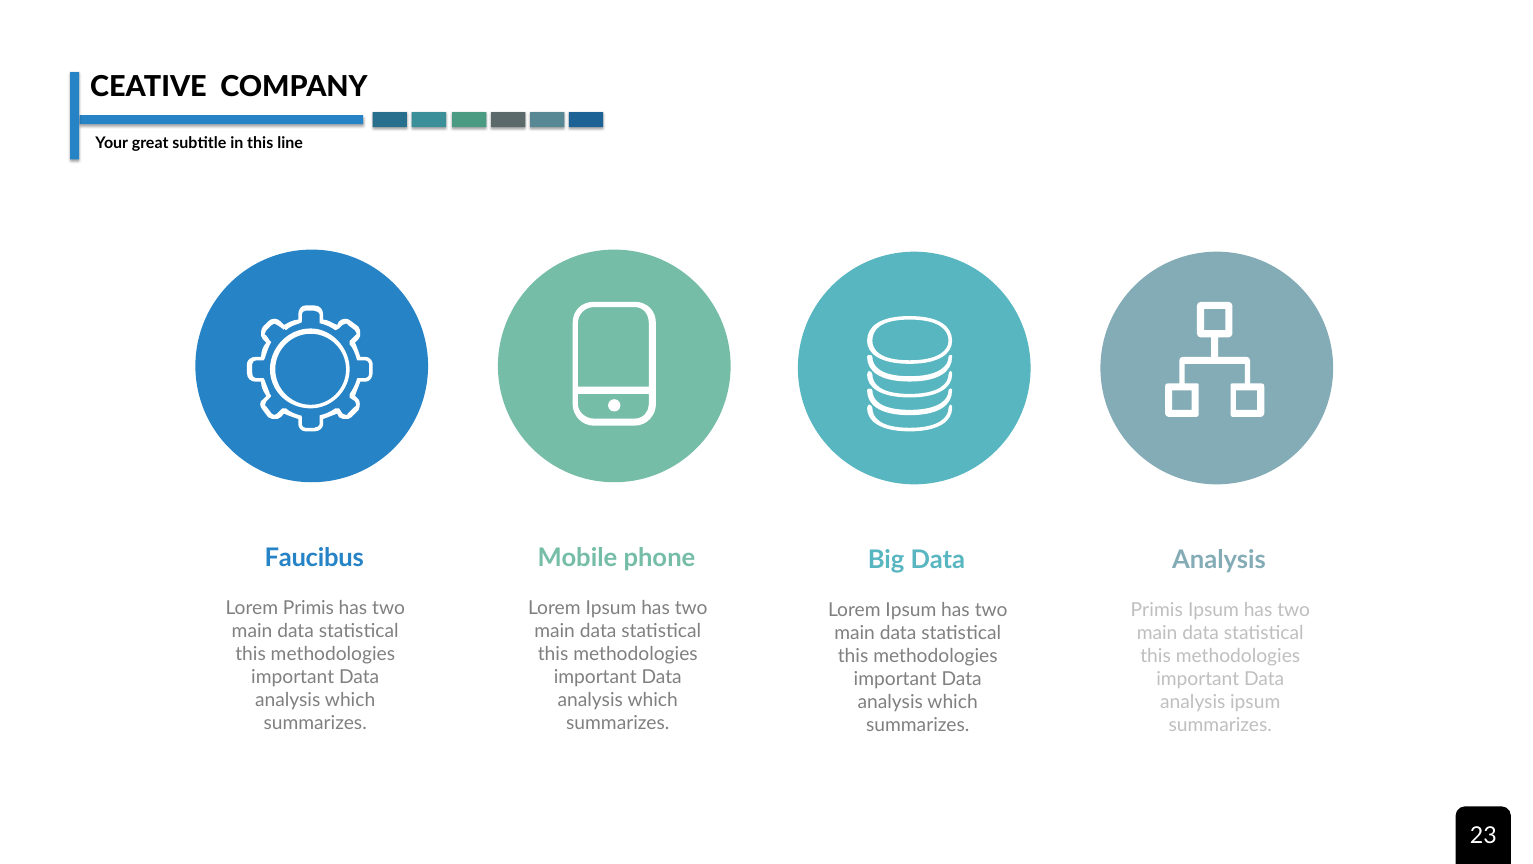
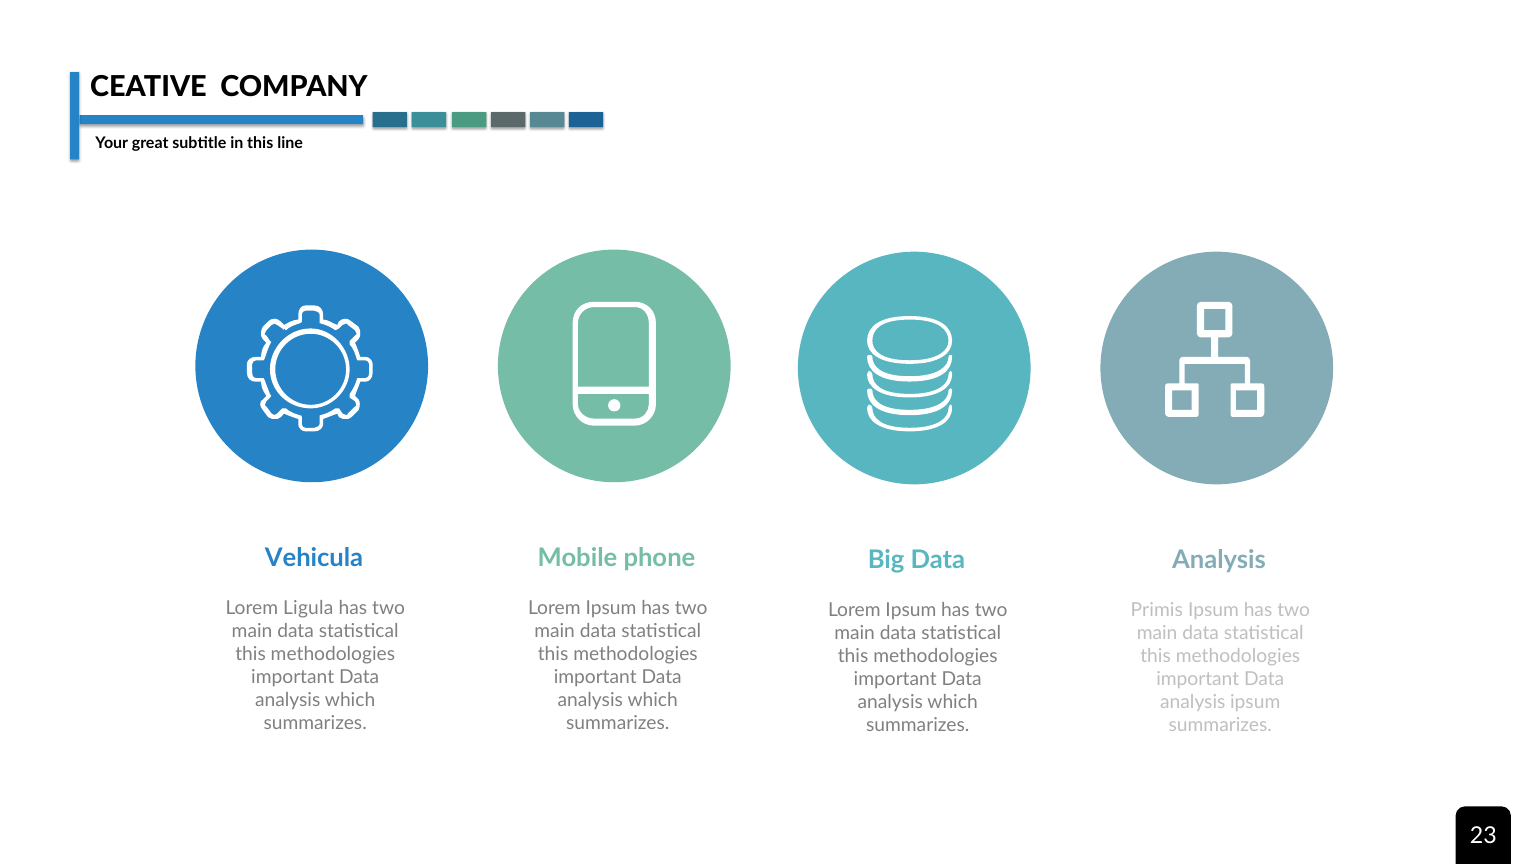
Faucibus: Faucibus -> Vehicula (314, 559)
Lorem Primis: Primis -> Ligula (308, 608)
